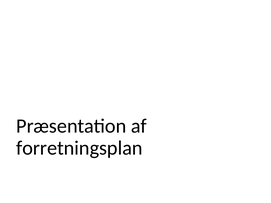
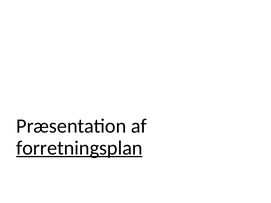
forretningsplan underline: none -> present (79, 148)
